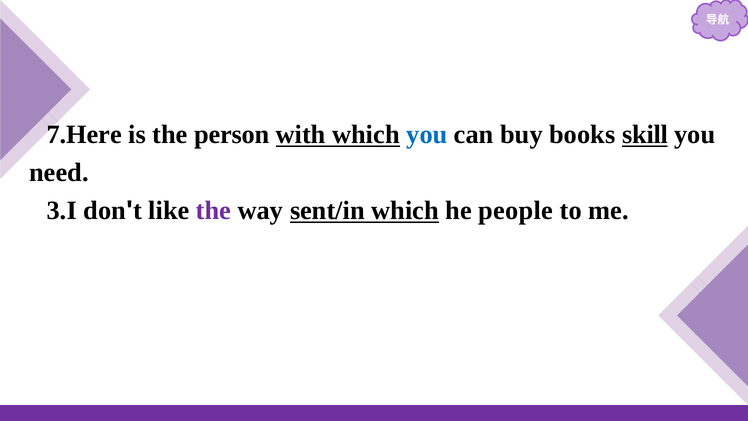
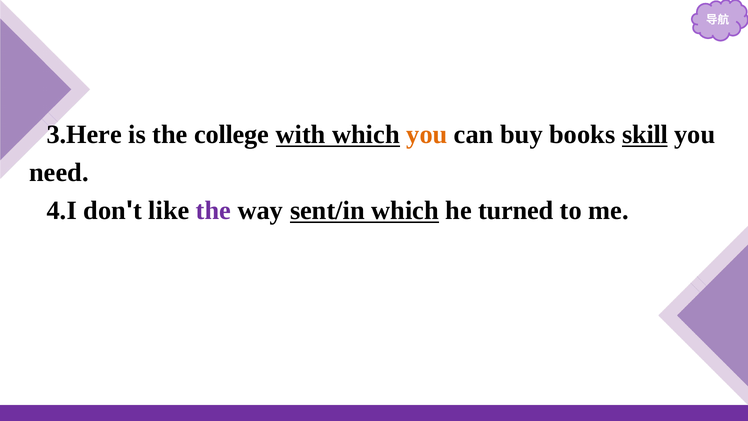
7.Here: 7.Here -> 3.Here (84, 134)
person: person -> college (232, 134)
you colour: blue -> orange (427, 134)
3.I: 3.I -> 4.I (62, 210)
people: people -> turned (516, 210)
